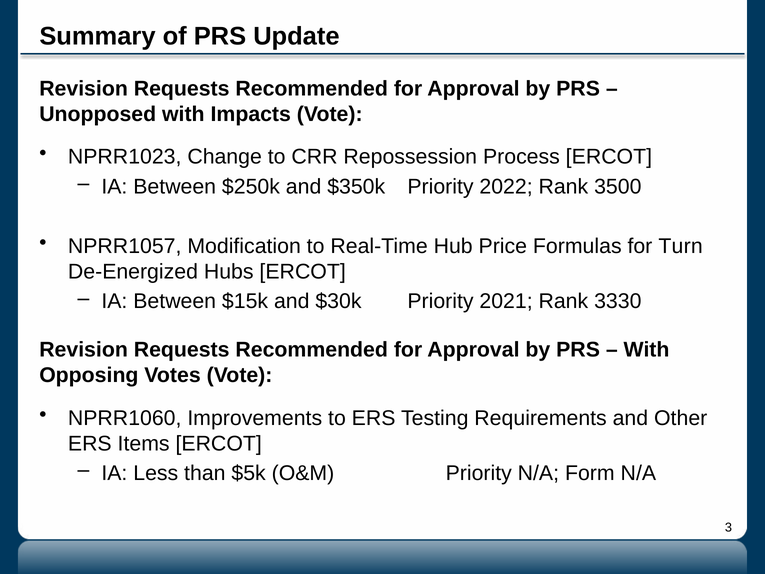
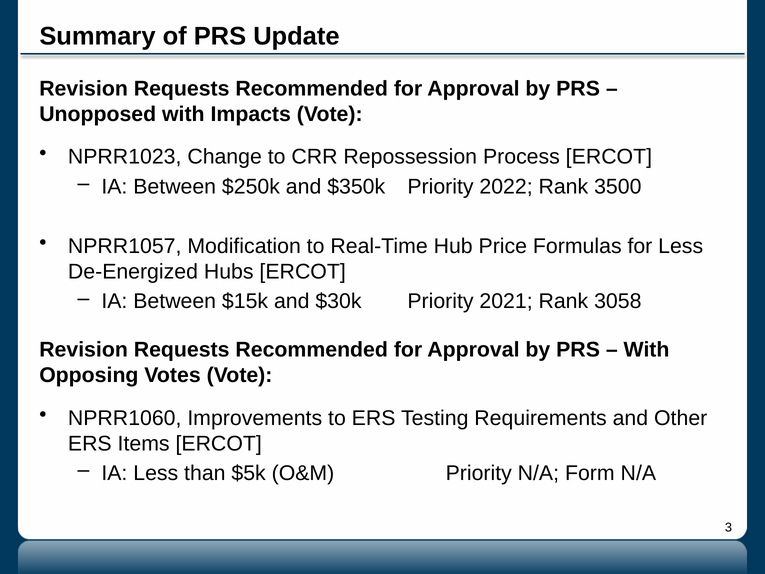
for Turn: Turn -> Less (681, 246)
3330: 3330 -> 3058 (618, 301)
